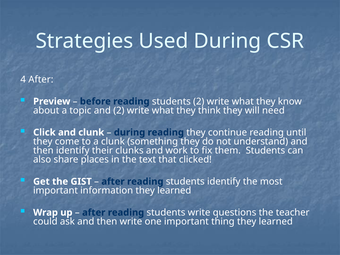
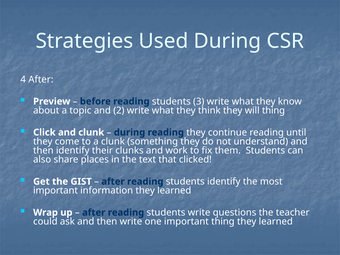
students 2: 2 -> 3 (199, 101)
will need: need -> thing (273, 110)
